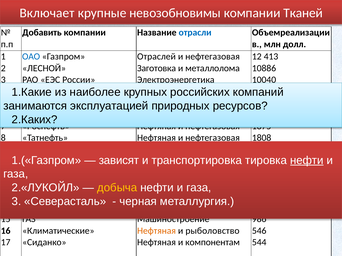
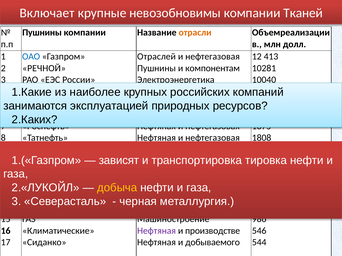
Добавить: Добавить -> Пушнины (42, 33)
отрасли colour: blue -> orange (195, 33)
ЛЕСНОЙ: ЛЕСНОЙ -> РЕЧНОЙ (44, 68)
Заготовка: Заготовка -> Пушнины (156, 68)
металлолома: металлолома -> компонентам (213, 68)
10886: 10886 -> 10281 (264, 68)
нефти underline: present -> none (307, 161)
Нефтяная colour: orange -> purple (156, 231)
рыболовство: рыболовство -> производстве (213, 231)
компонентам: компонентам -> добываемого (213, 243)
